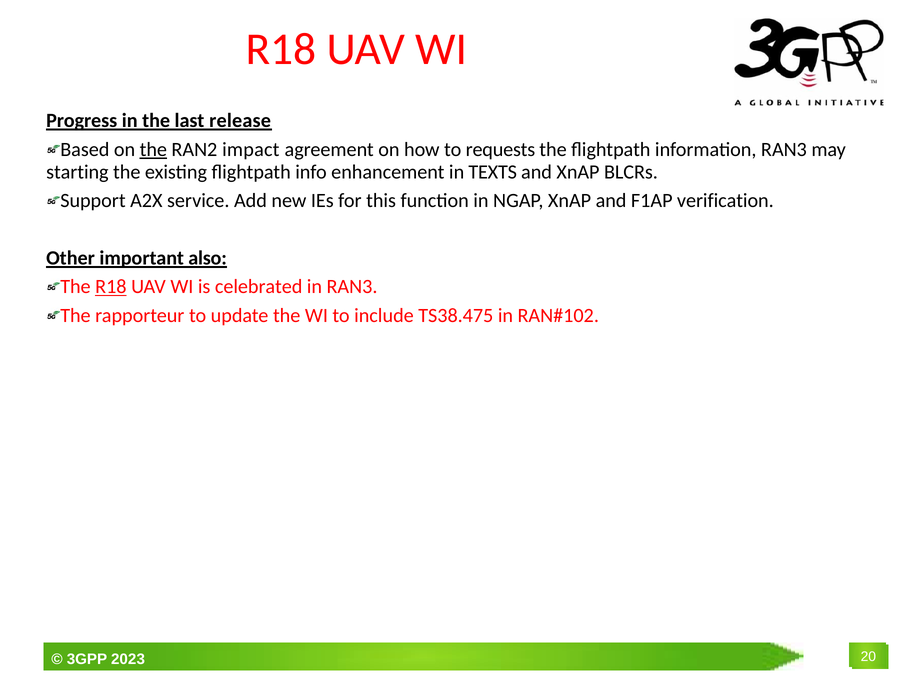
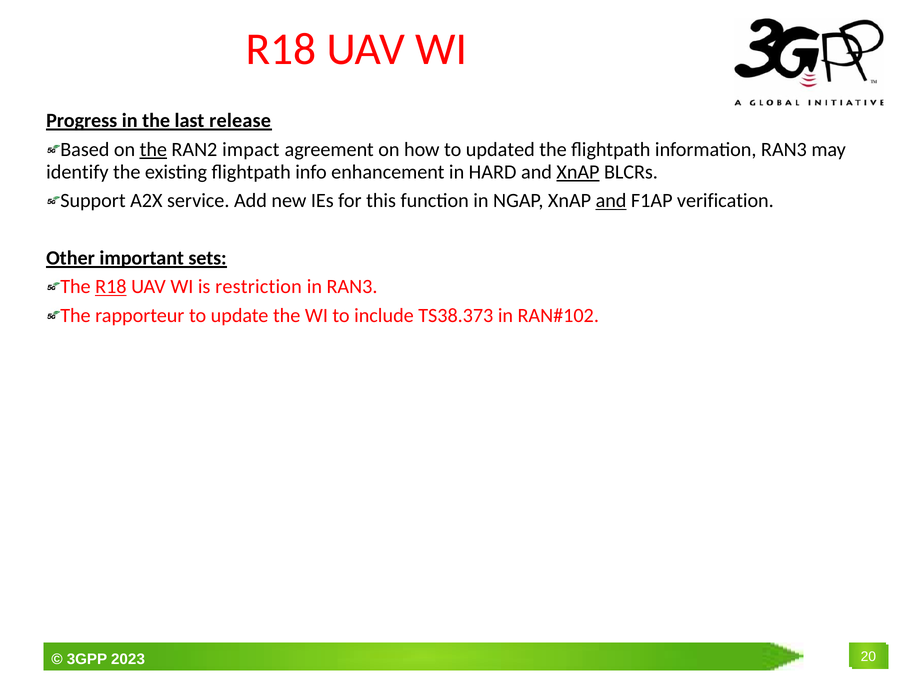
requests: requests -> updated (500, 149)
starting: starting -> identify (77, 172)
TEXTS: TEXTS -> HARD (493, 172)
XnAP underline: none -> present (578, 172)
and underline: none -> present (611, 201)
also: also -> sets (208, 258)
celebrated: celebrated -> restriction (259, 287)
TS38.475: TS38.475 -> TS38.373 (456, 315)
